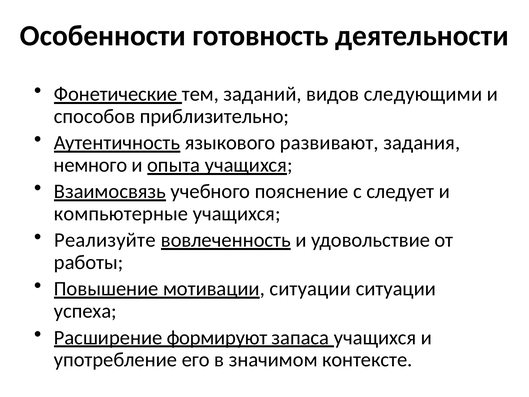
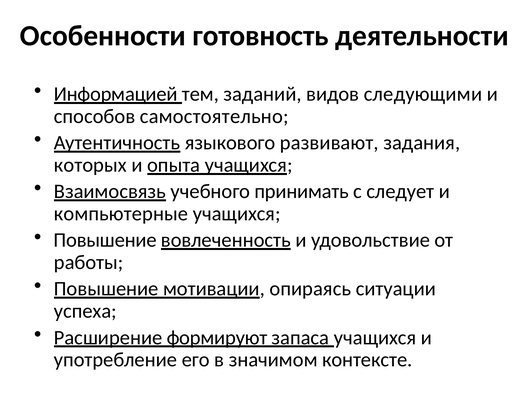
Фонетические: Фонетические -> Информацией (116, 94)
приблизительно: приблизительно -> самостоятельно (214, 116)
немного: немного -> которых (90, 165)
пояснение: пояснение -> принимать (302, 191)
Реализуйте: Реализуйте -> Повышение (105, 240)
мотивации ситуации: ситуации -> опираясь (310, 289)
